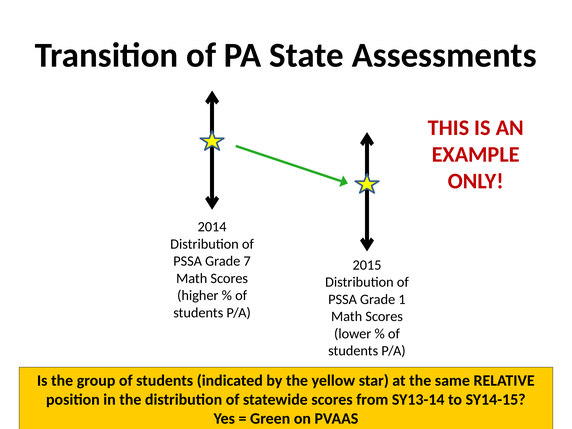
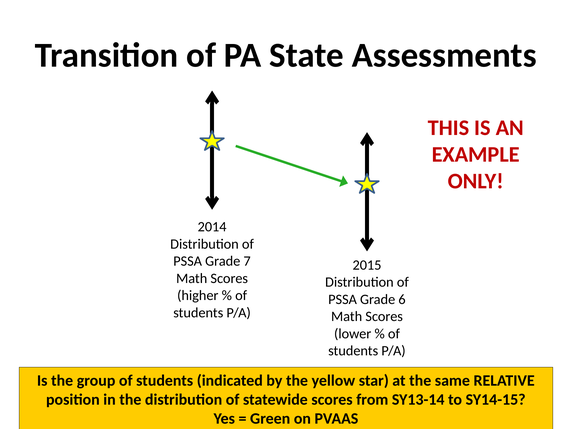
1: 1 -> 6 (402, 299)
